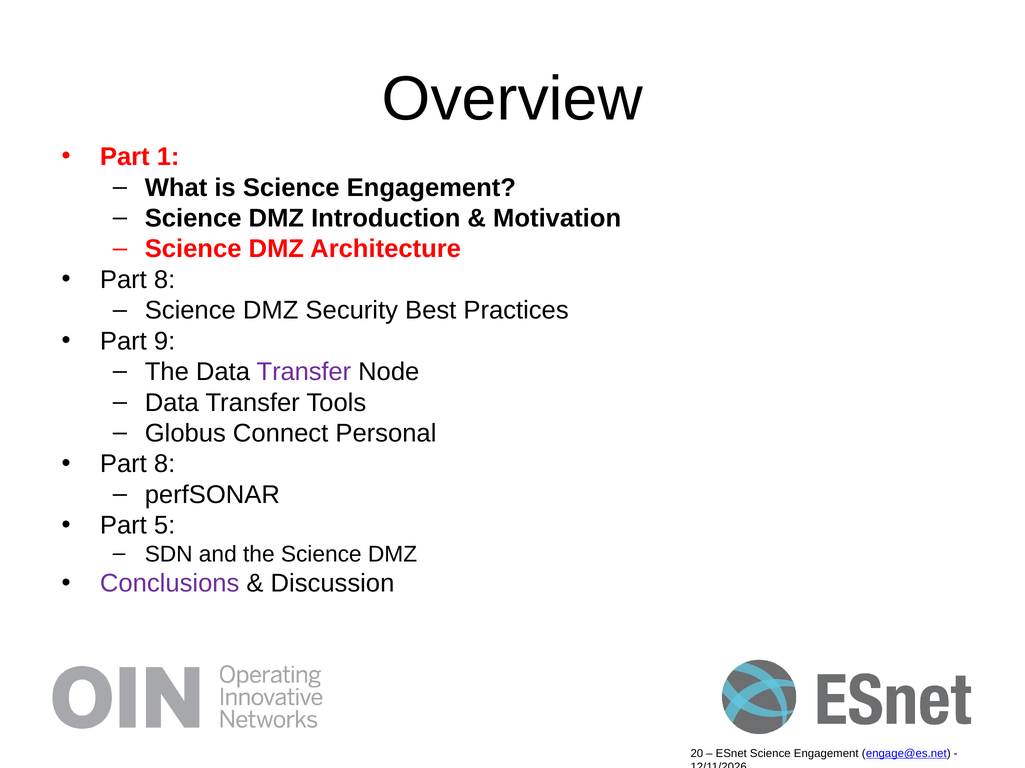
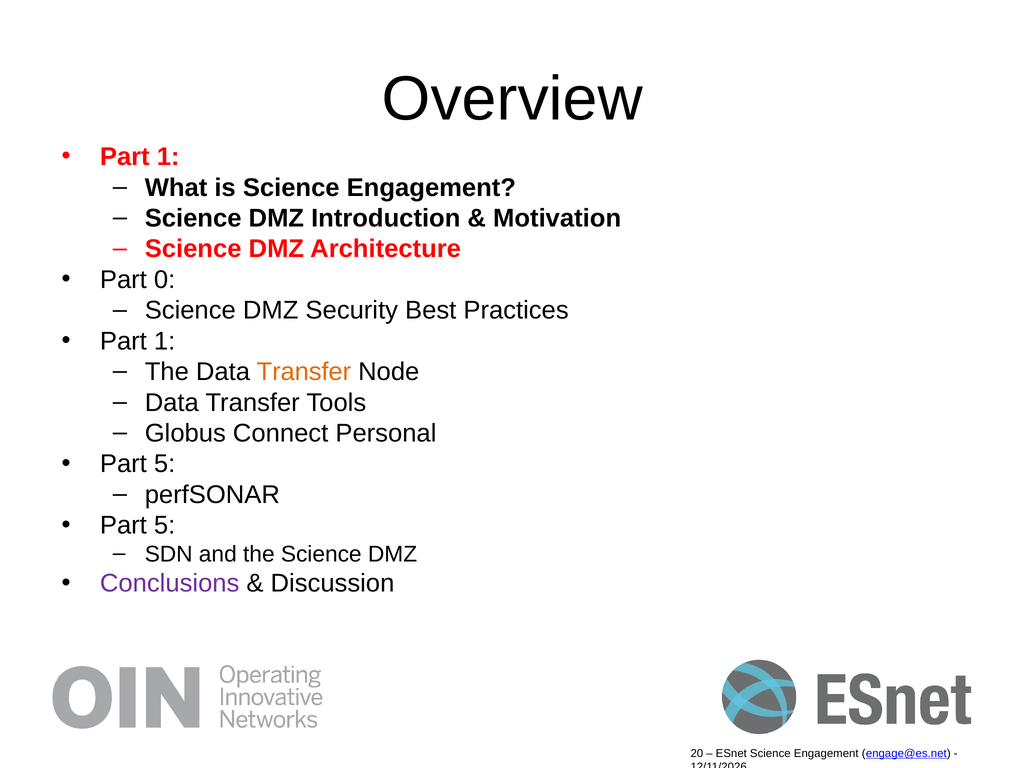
8: 8 -> 0 (165, 280)
9: 9 -> 1 (165, 341)
Transfer colour: purple -> orange (304, 372)
8: 8 -> 5 (165, 464)
